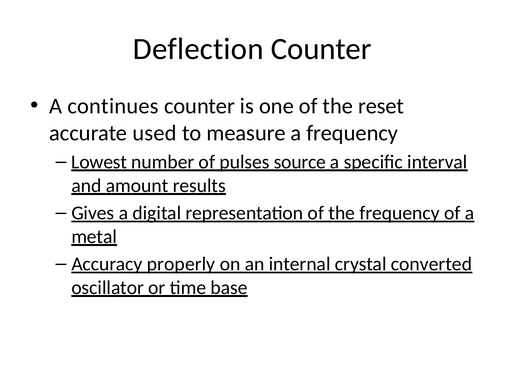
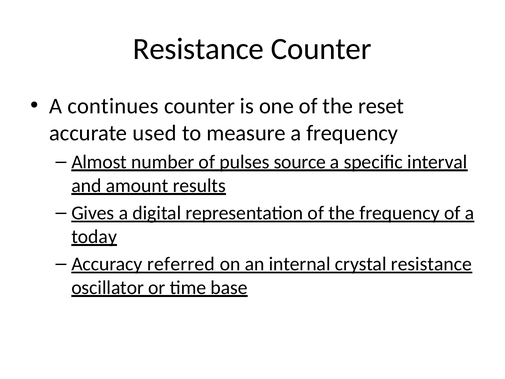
Deflection: Deflection -> Resistance (198, 49)
Lowest: Lowest -> Almost (99, 162)
metal: metal -> today (94, 236)
properly: properly -> referred (181, 264)
crystal converted: converted -> resistance (431, 264)
